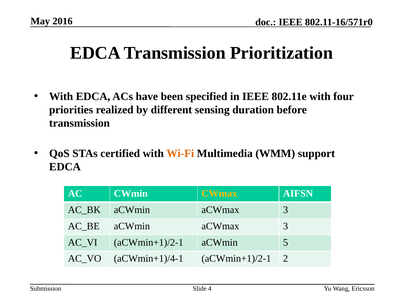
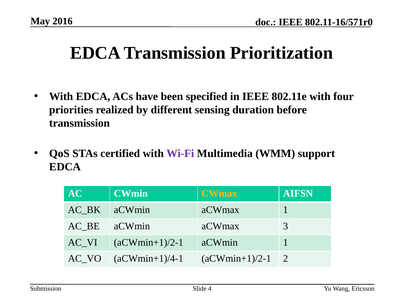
Wi-Fi colour: orange -> purple (180, 153)
3: 3 -> 1 (286, 210)
aCWmin 5: 5 -> 1 (286, 242)
